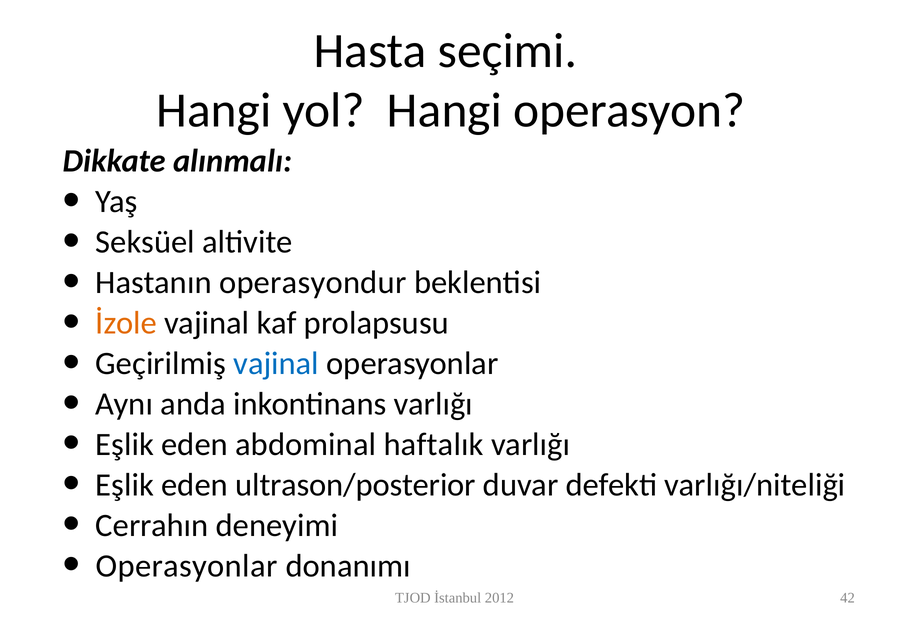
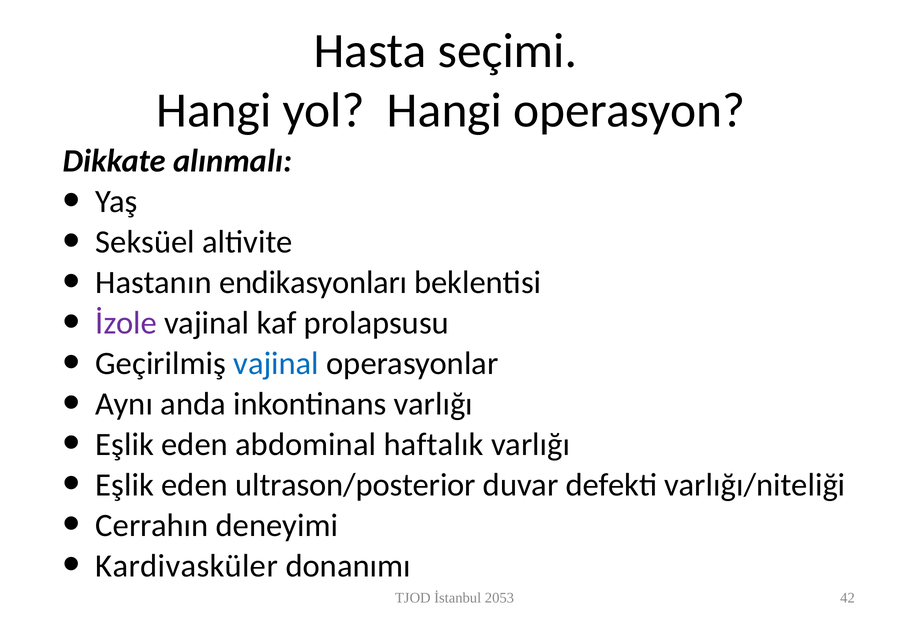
operasyondur: operasyondur -> endikasyonları (313, 283)
İzole colour: orange -> purple (126, 323)
Operasyonlar: Operasyonlar -> Kardivasküler (187, 566)
2012: 2012 -> 2053 (499, 599)
